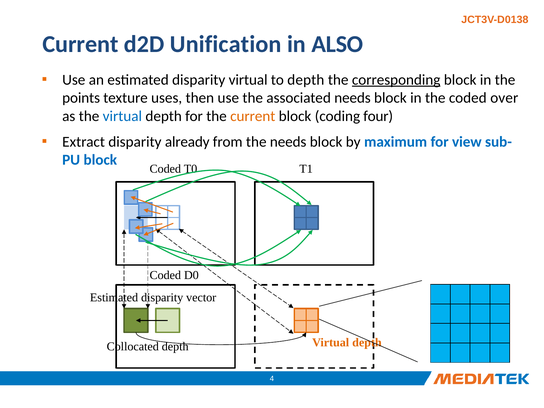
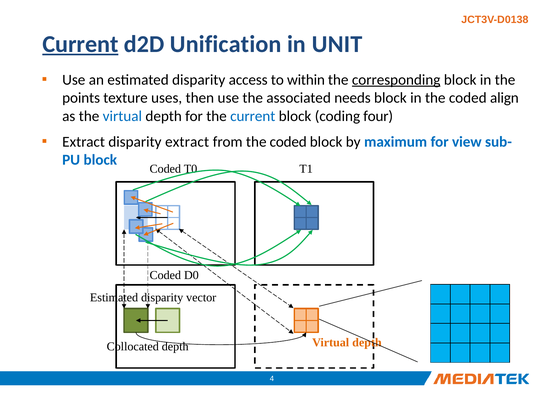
Current underline: none -> present (80, 44)
ALSO: ALSO -> UNIT (337, 44)
disparity virtual: virtual -> access (248, 80)
to depth: depth -> within (306, 80)
over: over -> align (504, 98)
current colour: orange -> blue (253, 116)
disparity already: already -> extract (187, 142)
from the needs: needs -> coded (288, 142)
